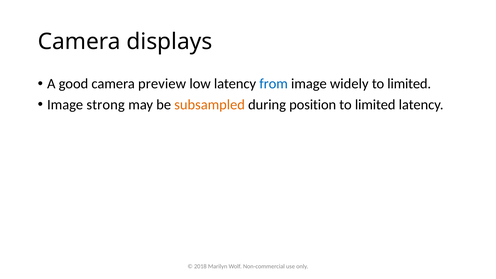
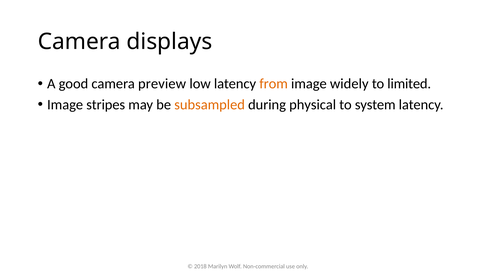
from colour: blue -> orange (274, 84)
strong: strong -> stripes (106, 105)
position: position -> physical (313, 105)
limited: limited -> system (375, 105)
